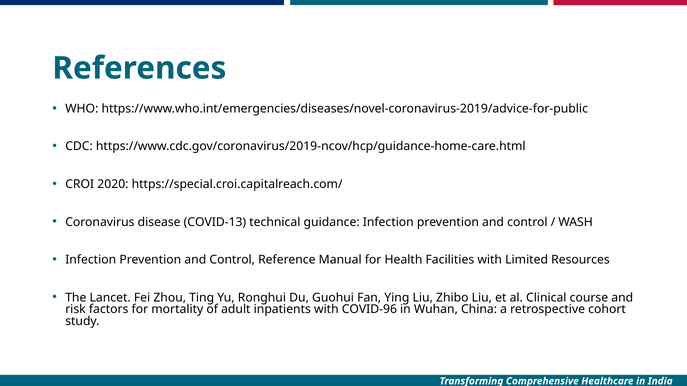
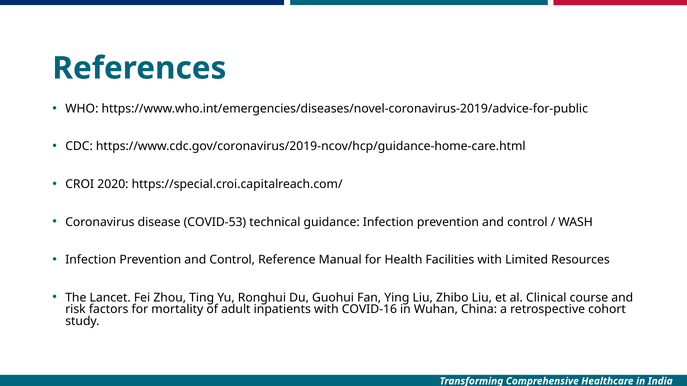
COVID-13: COVID-13 -> COVID-53 (215, 222)
COVID-96: COVID-96 -> COVID-16 (369, 310)
